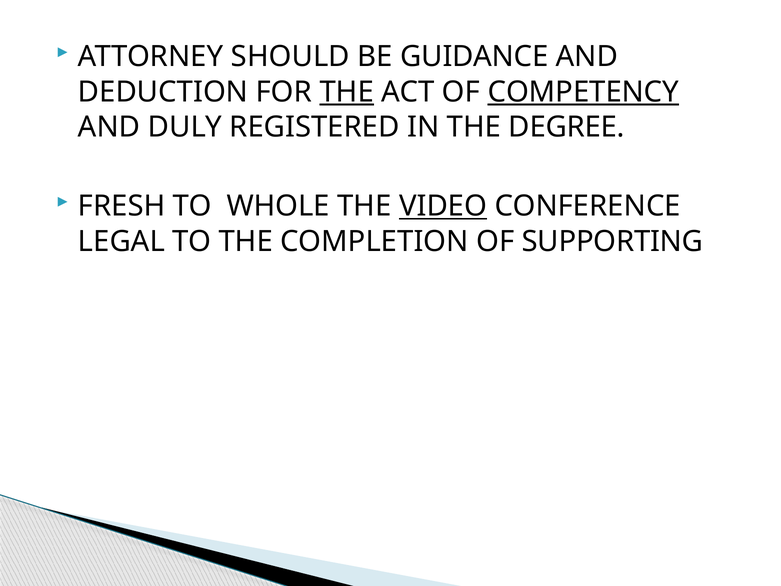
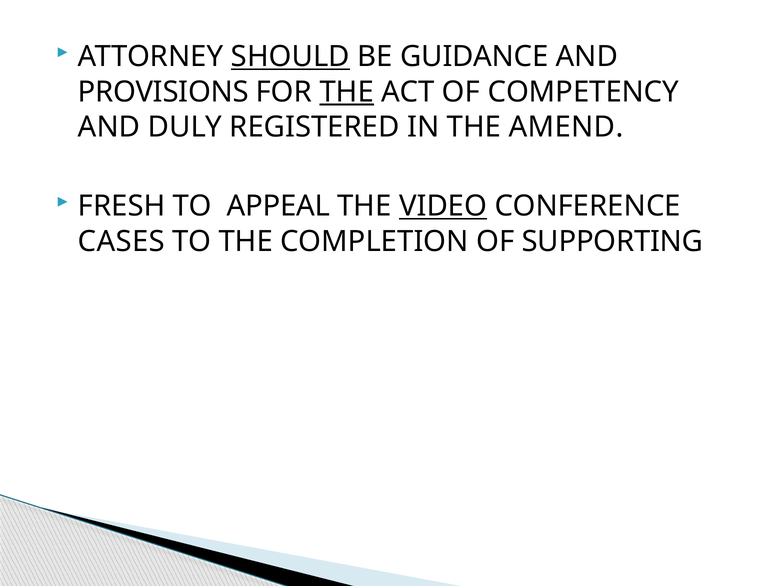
SHOULD underline: none -> present (290, 57)
DEDUCTION: DEDUCTION -> PROVISIONS (163, 92)
COMPETENCY underline: present -> none (583, 92)
DEGREE: DEGREE -> AMEND (566, 127)
WHOLE: WHOLE -> APPEAL (278, 206)
LEGAL: LEGAL -> CASES (121, 241)
